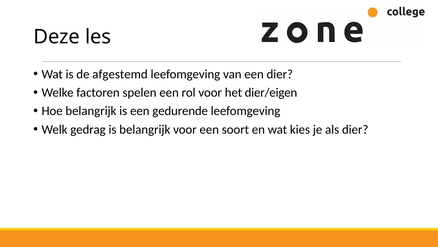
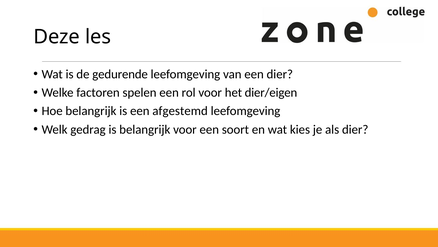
afgestemd: afgestemd -> gedurende (120, 74)
gedurende: gedurende -> afgestemd (180, 111)
